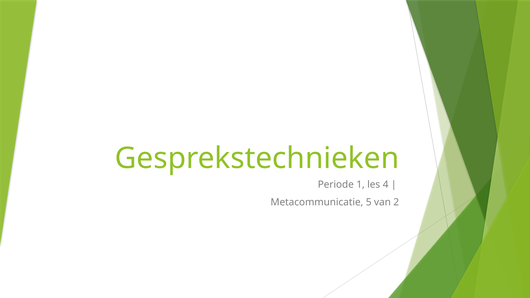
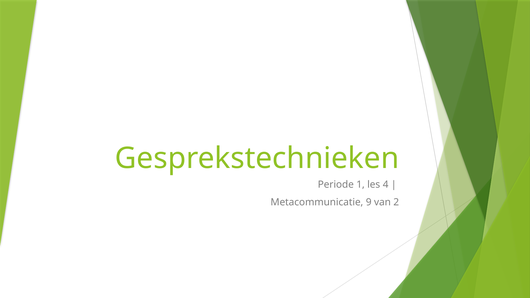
5: 5 -> 9 (369, 202)
